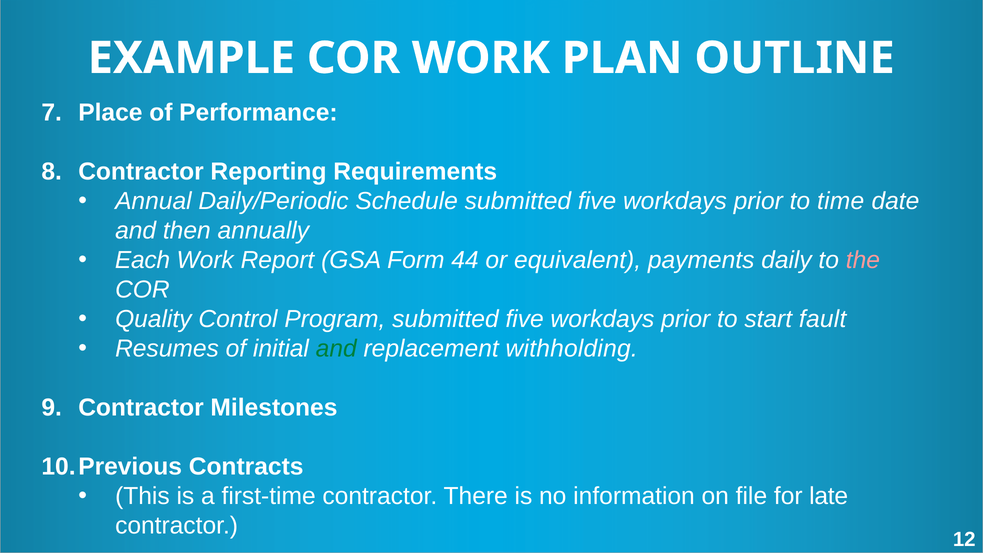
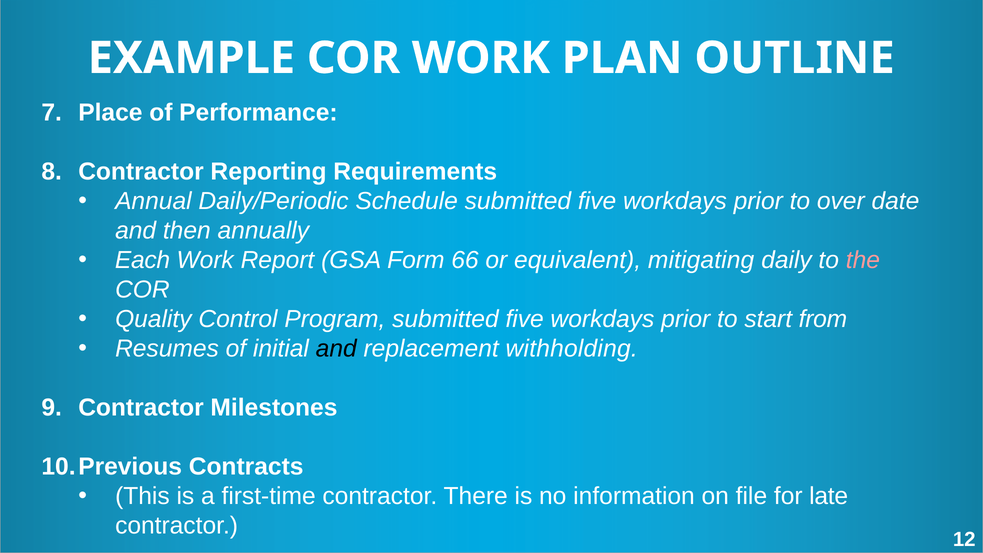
time: time -> over (841, 201)
44: 44 -> 66 (465, 260)
payments: payments -> mitigating (701, 260)
fault: fault -> from (823, 319)
and colour: green -> black (336, 349)
